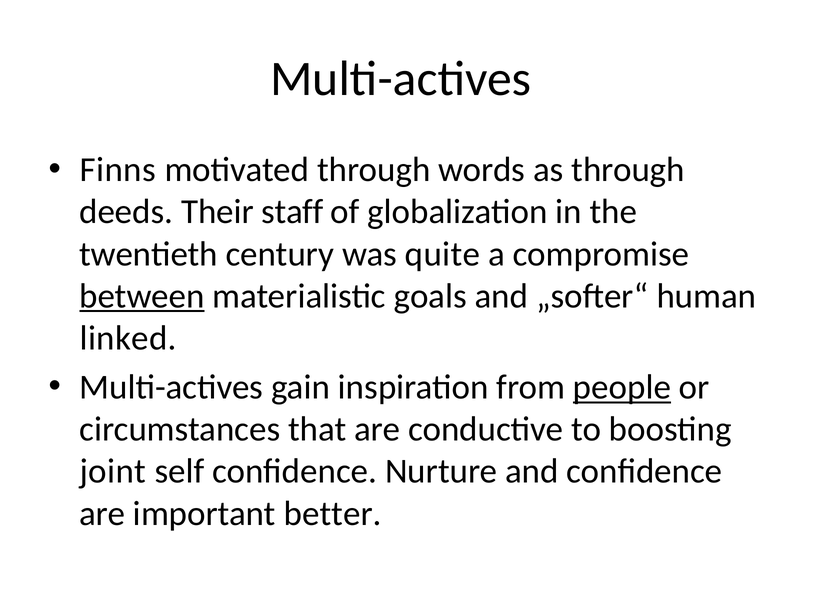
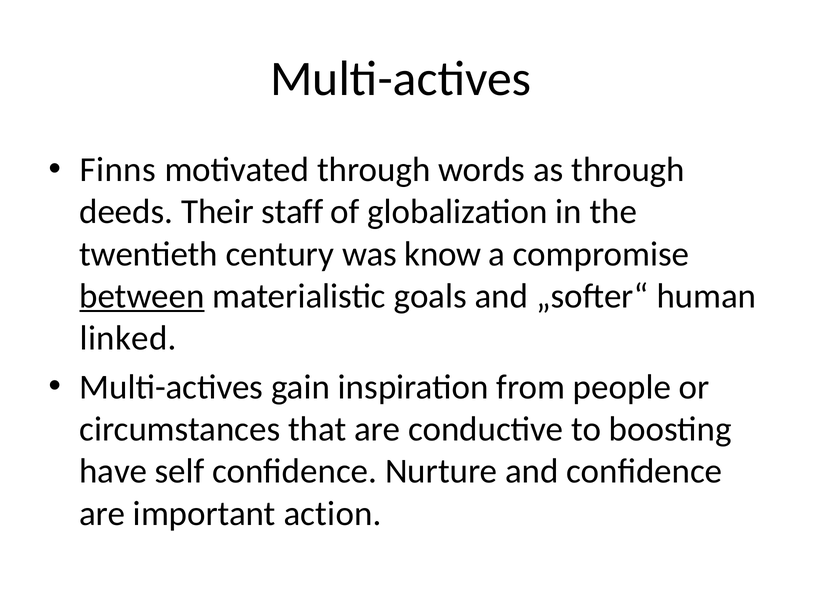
quite: quite -> know (443, 254)
people underline: present -> none (622, 387)
joint: joint -> have (113, 471)
better: better -> action (333, 513)
